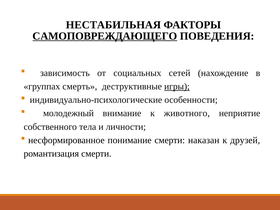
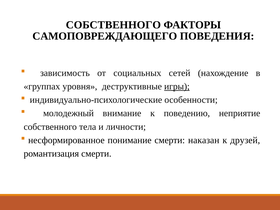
НЕСТАБИЛЬНАЯ: НЕСТАБИЛЬНАЯ -> СОБСТВЕННОГО (113, 25)
САМОПОВРЕЖДАЮЩЕГО underline: present -> none (105, 36)
смерть: смерть -> уровня (80, 86)
животного: животного -> поведению (187, 113)
